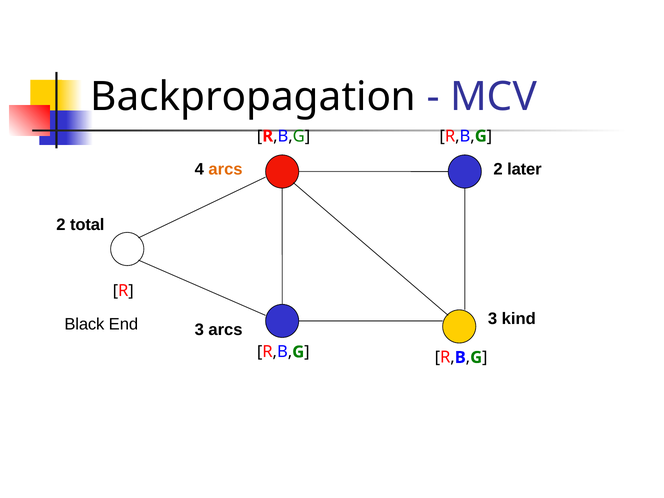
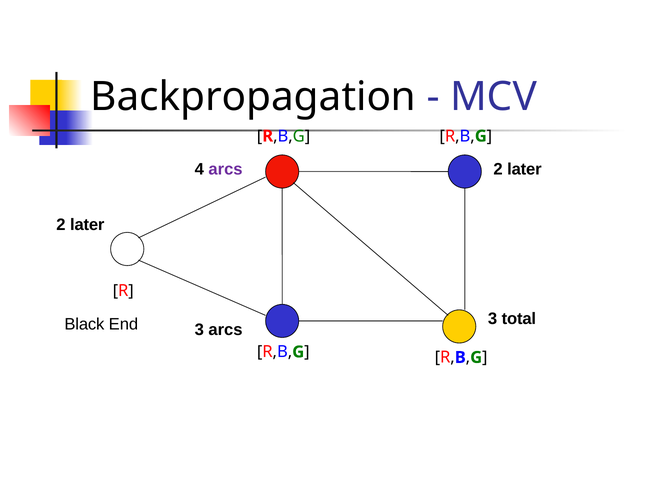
arcs colour: orange -> purple (226, 169)
total: total -> later (87, 225)
kind: kind -> total (519, 319)
